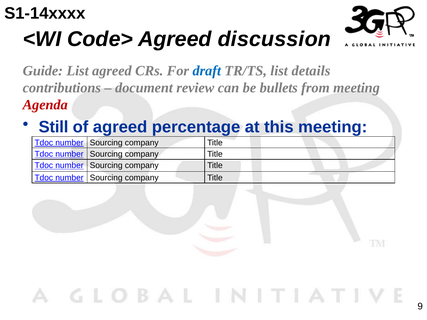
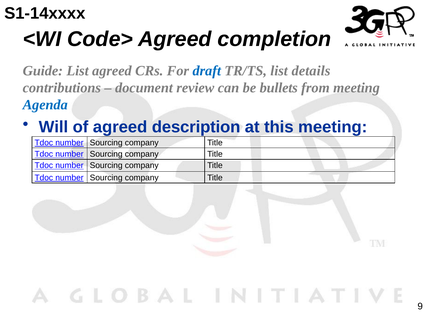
discussion: discussion -> completion (274, 39)
Agenda colour: red -> blue (45, 105)
Still: Still -> Will (53, 127)
percentage: percentage -> description (196, 127)
